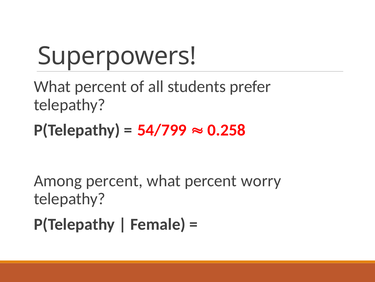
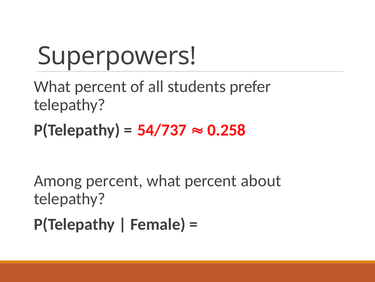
54/799: 54/799 -> 54/737 (162, 130)
worry: worry -> about (261, 180)
